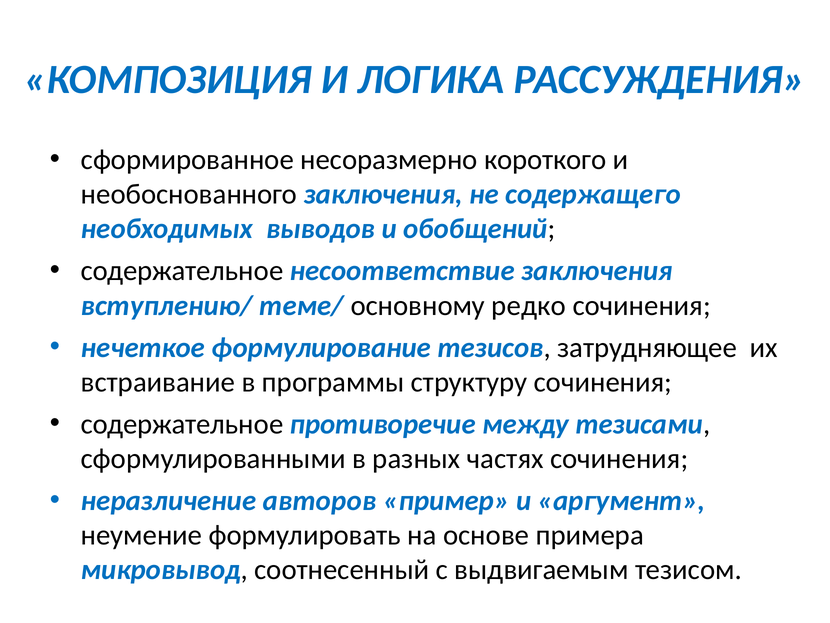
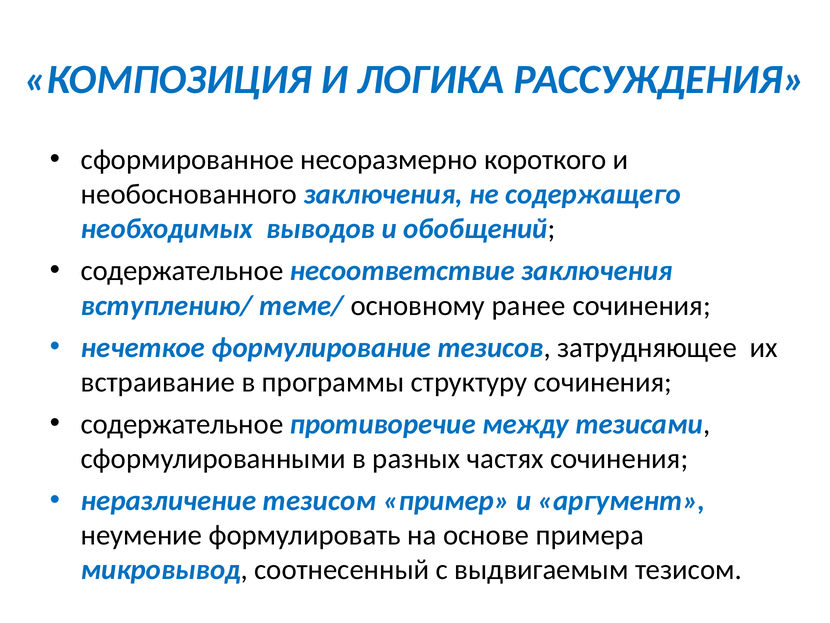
редко: редко -> ранее (529, 305)
неразличение авторов: авторов -> тезисом (320, 500)
